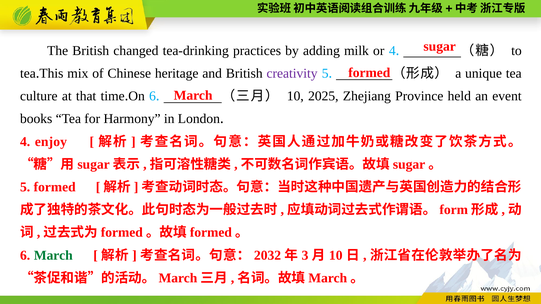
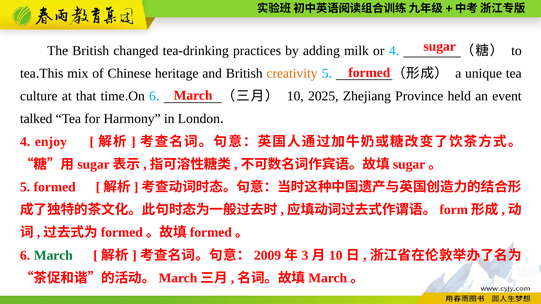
creativity colour: purple -> orange (292, 73)
books: books -> talked (36, 119)
2032: 2032 -> 2009 (268, 256)
